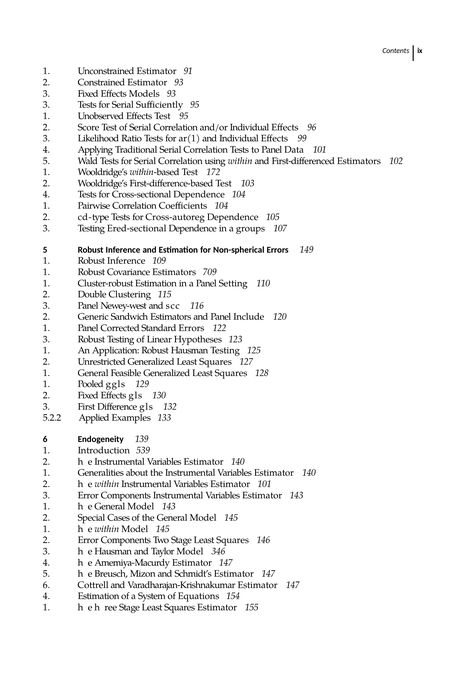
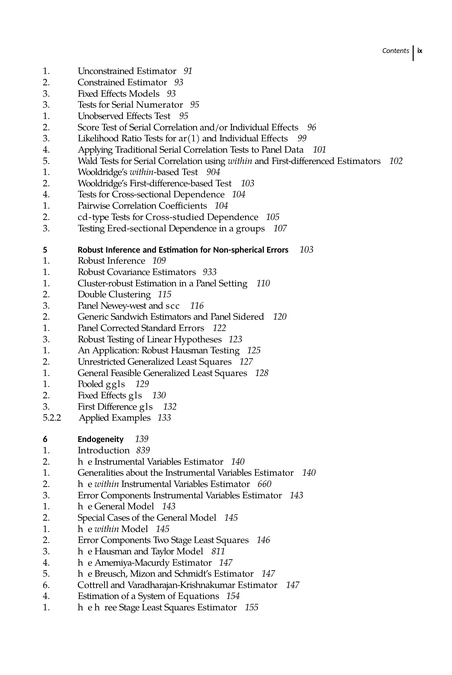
Suﬃciently: Suﬃciently -> Numerator (160, 105)
172: 172 -> 904 (213, 172)
Cross-autoreg: Cross-autoreg -> Cross-studied (175, 217)
Errors 149: 149 -> 103 (307, 250)
709: 709 -> 933 (210, 272)
Include: Include -> Sidered (249, 317)
539: 539 -> 839 (143, 451)
Estimator 101: 101 -> 660 (265, 484)
346: 346 -> 811 (218, 552)
